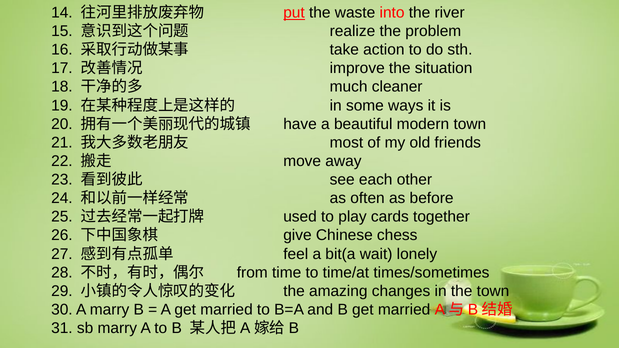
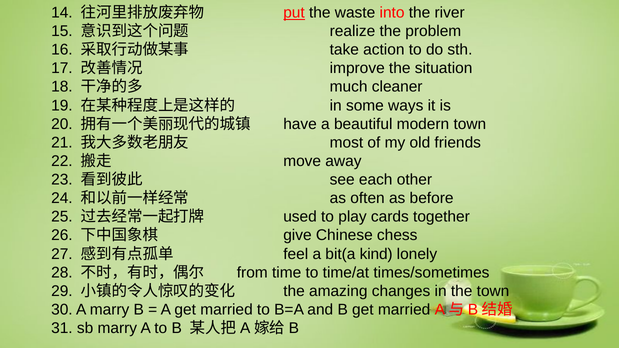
wait: wait -> kind (376, 254)
